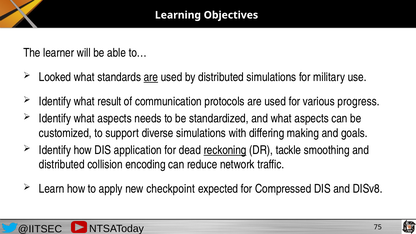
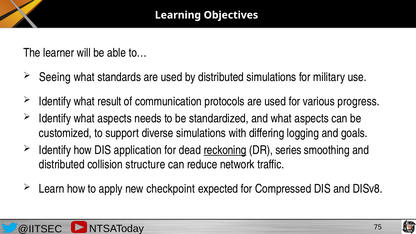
Looked: Looked -> Seeing (55, 77)
are underline: present -> none (151, 77)
making: making -> logging (303, 133)
tackle: tackle -> series (288, 150)
encoding: encoding -> structure (145, 165)
